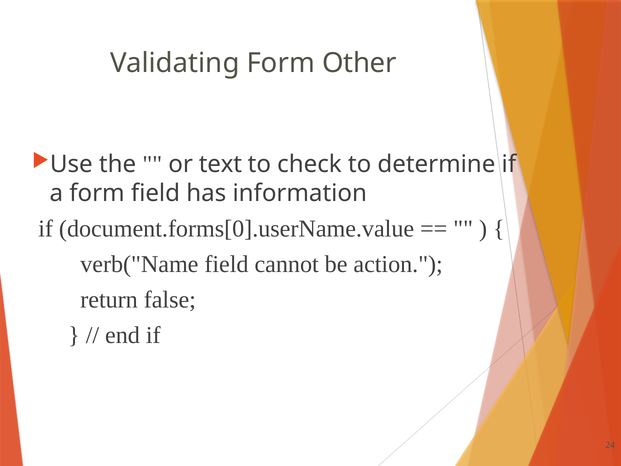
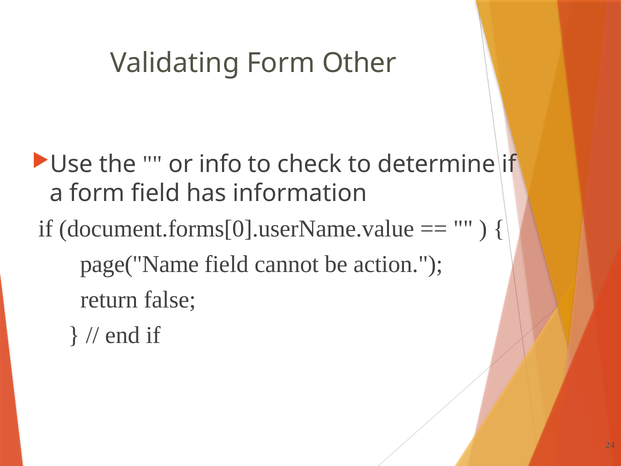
text: text -> info (220, 164)
verb("Name: verb("Name -> page("Name (139, 264)
